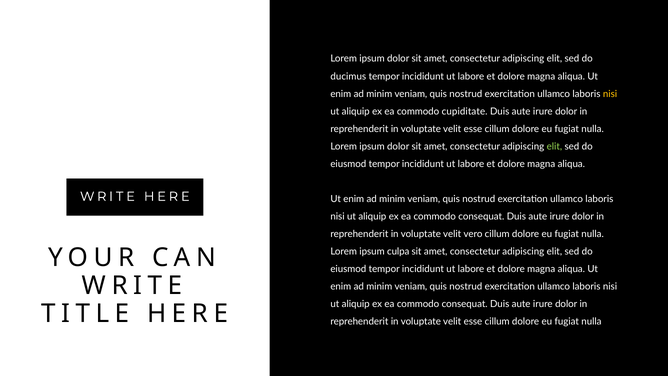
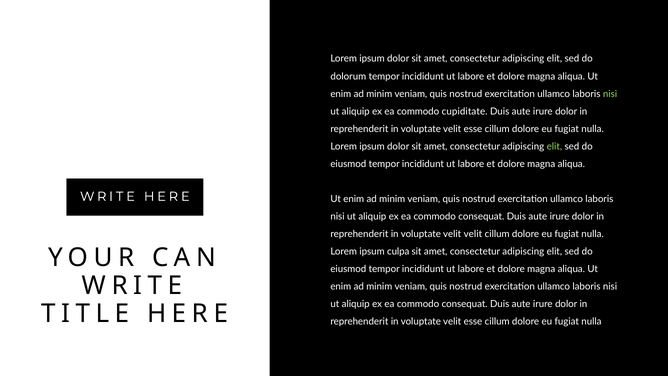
ducimus: ducimus -> dolorum (348, 76)
nisi colour: yellow -> light green (610, 94)
velit vero: vero -> velit (473, 234)
